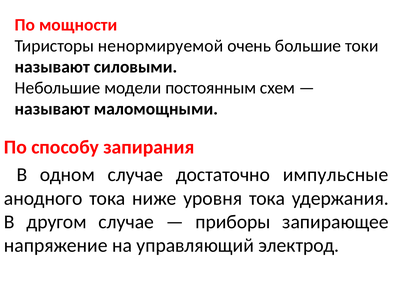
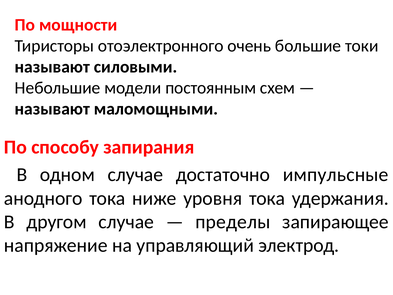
ненормируемой: ненормируемой -> отоэлектронного (161, 46)
приборы: приборы -> пределы (233, 222)
